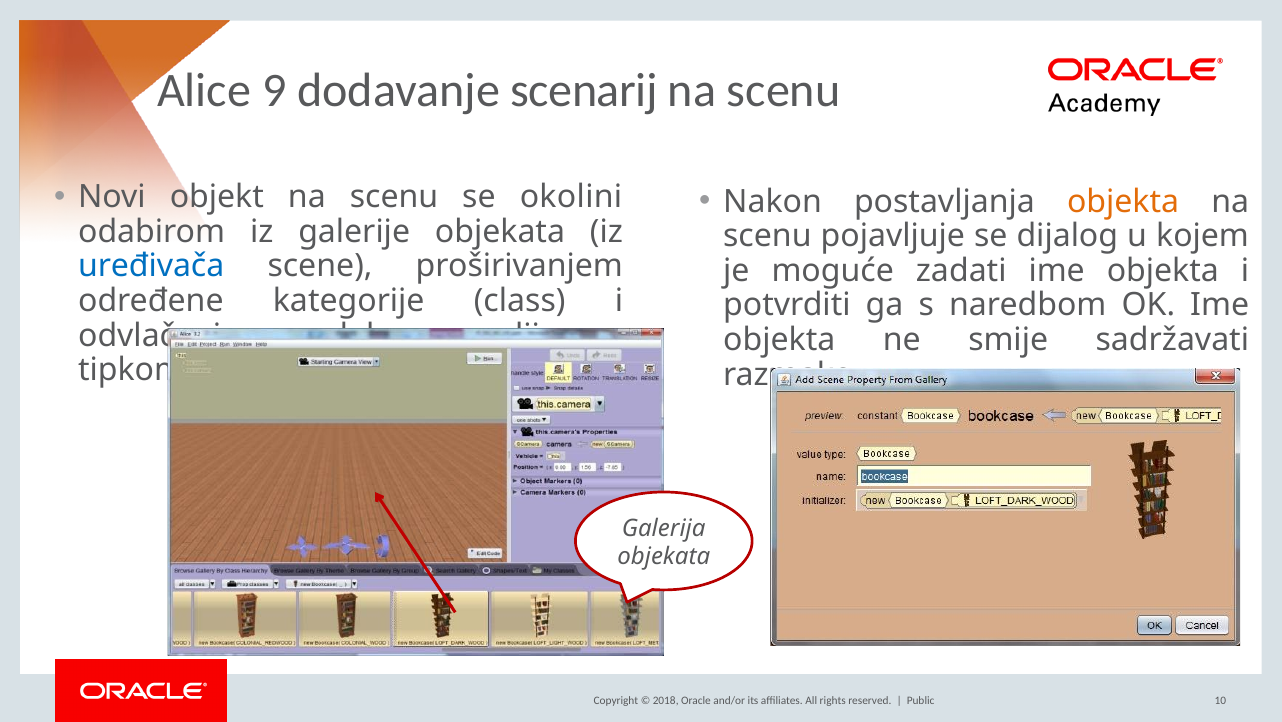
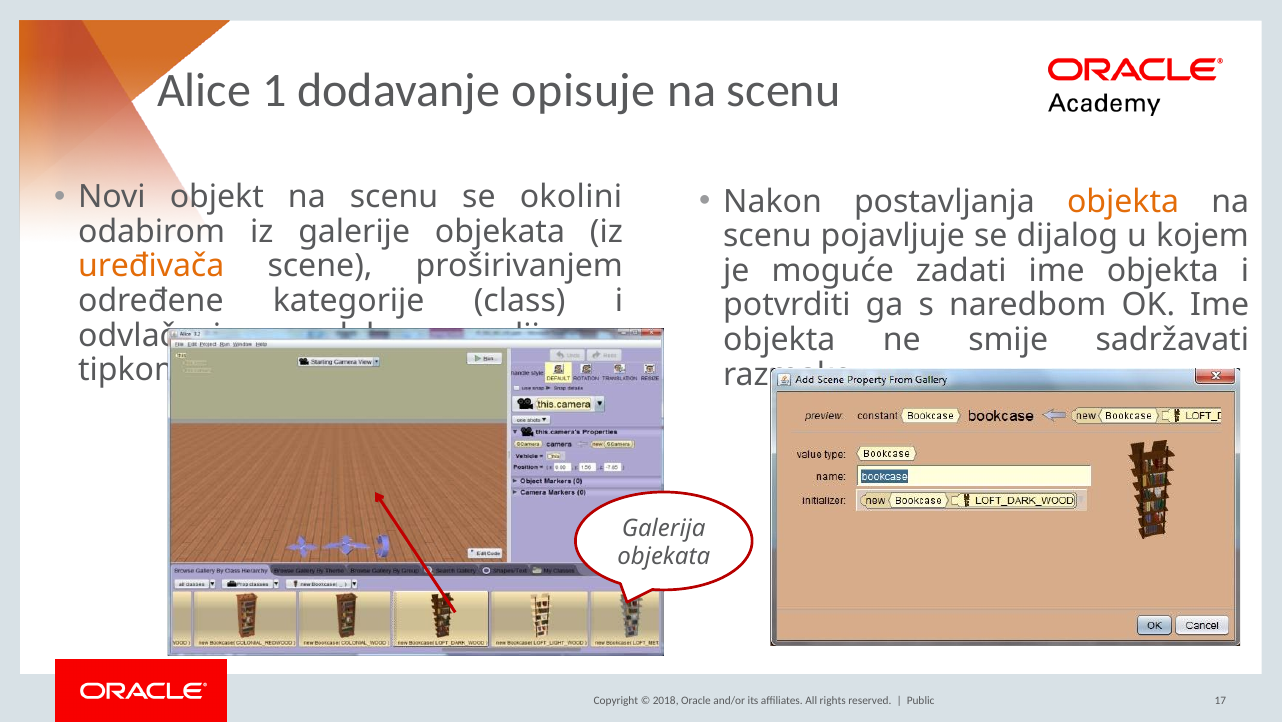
9: 9 -> 1 (274, 90)
scenarij: scenarij -> opisuje (584, 90)
uređivača colour: blue -> orange (151, 266)
10: 10 -> 17 (1220, 700)
